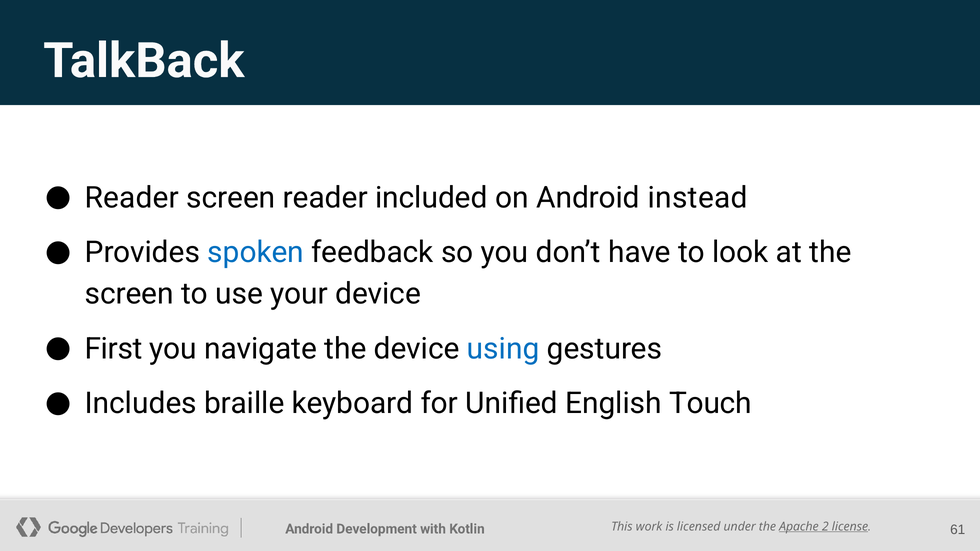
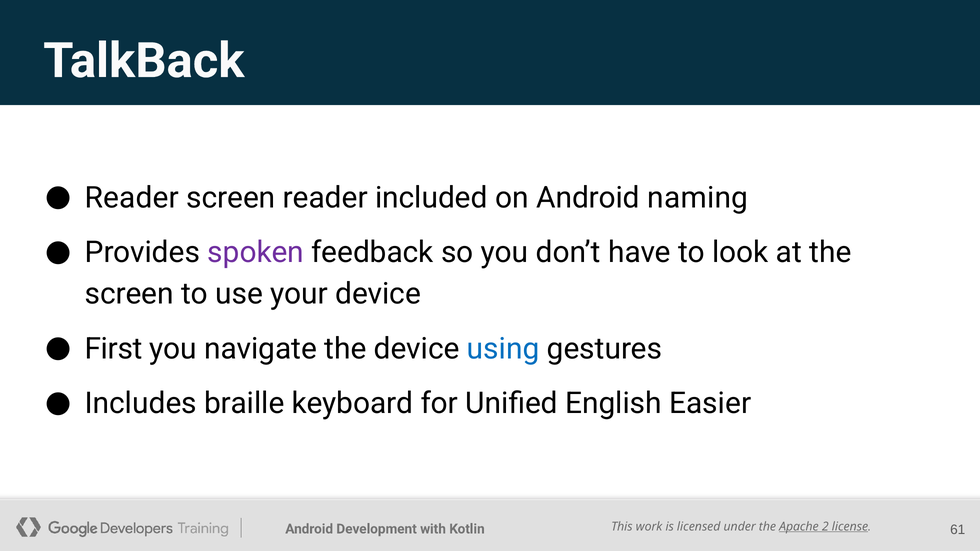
instead: instead -> naming (698, 198)
spoken colour: blue -> purple (256, 253)
Touch: Touch -> Easier (710, 404)
